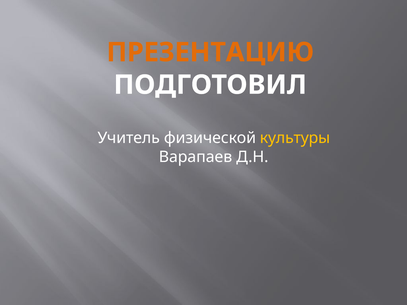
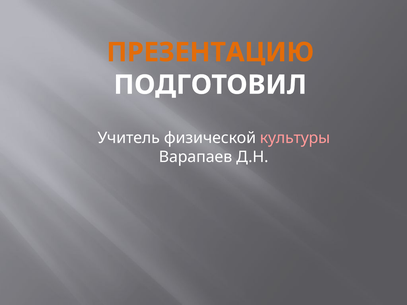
культуры colour: yellow -> pink (295, 138)
